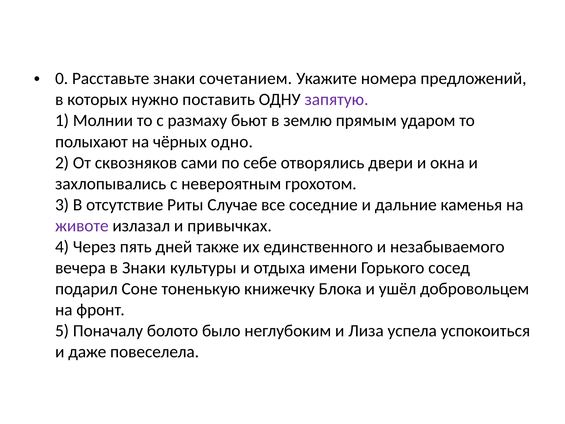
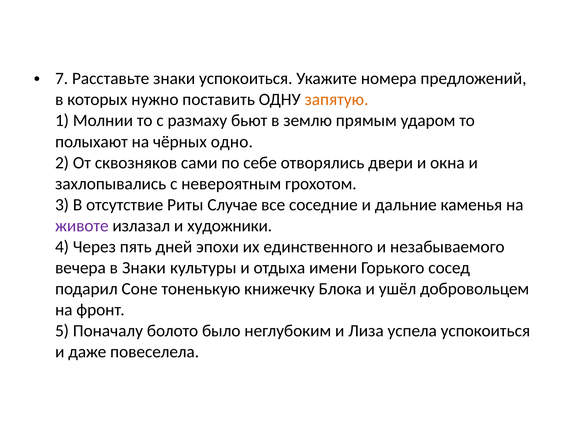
0: 0 -> 7 (62, 79)
знаки сочетанием: сочетанием -> успокоиться (246, 79)
запятую colour: purple -> orange (336, 100)
привычках: привычках -> художники (230, 226)
также: также -> эпохи (217, 247)
